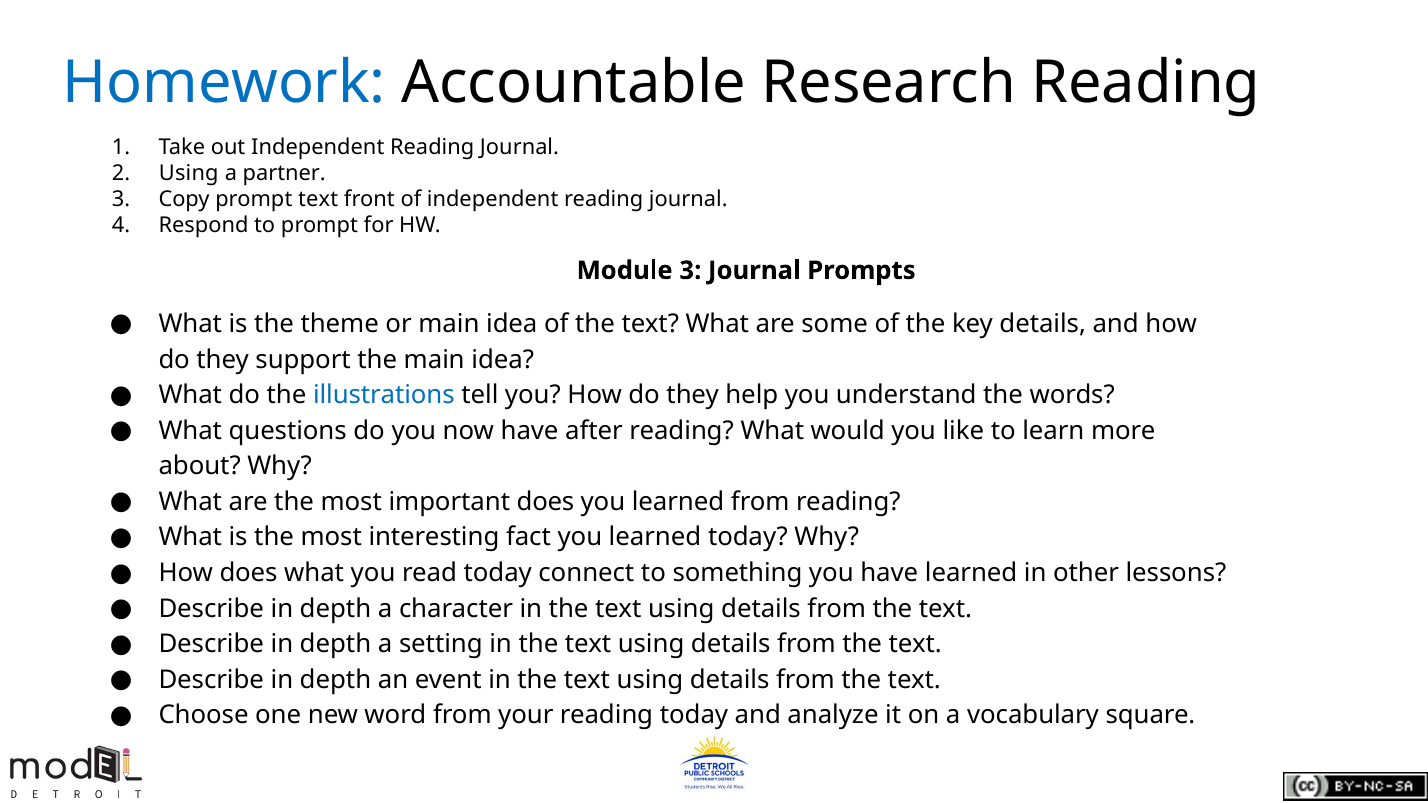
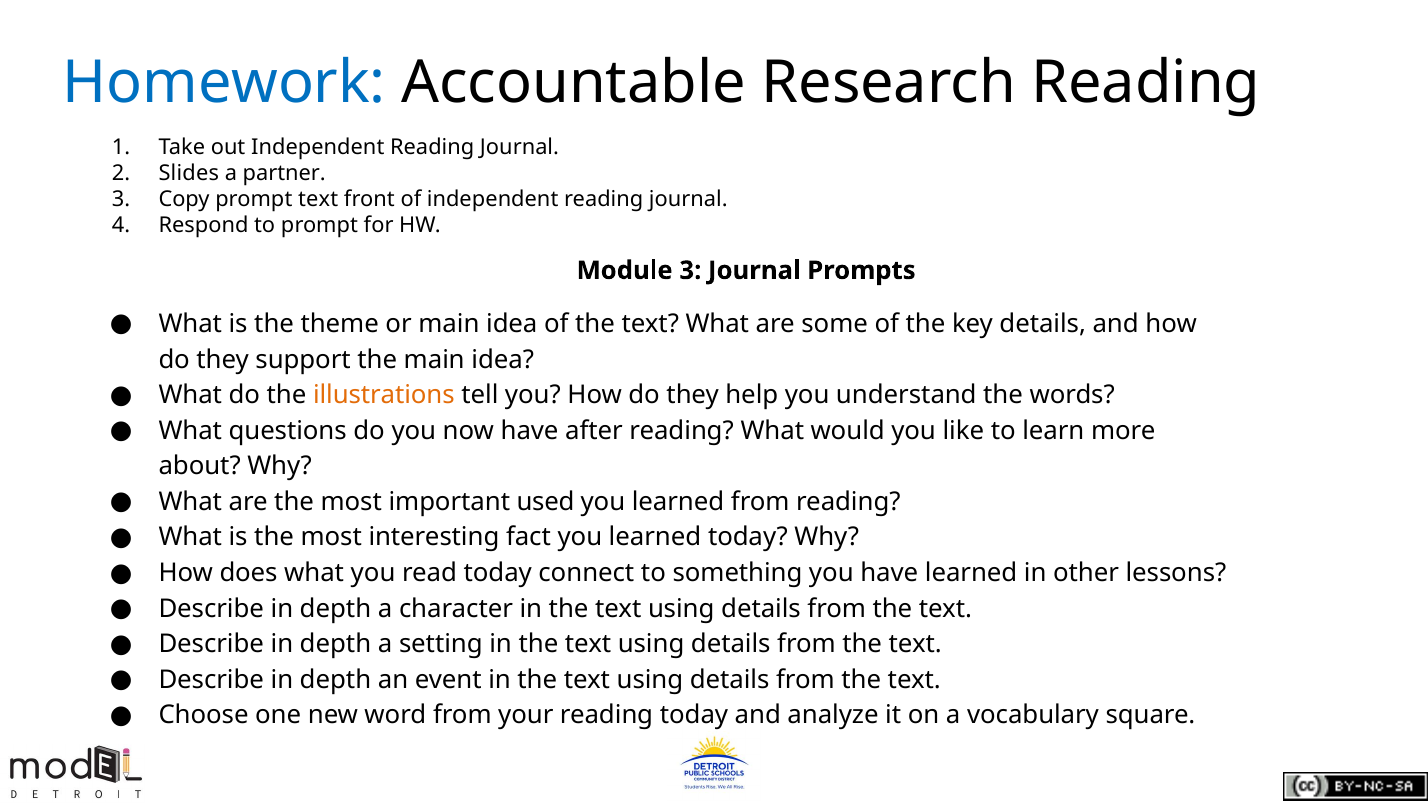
Using: Using -> Slides (189, 173)
illustrations colour: blue -> orange (384, 395)
important does: does -> used (545, 502)
